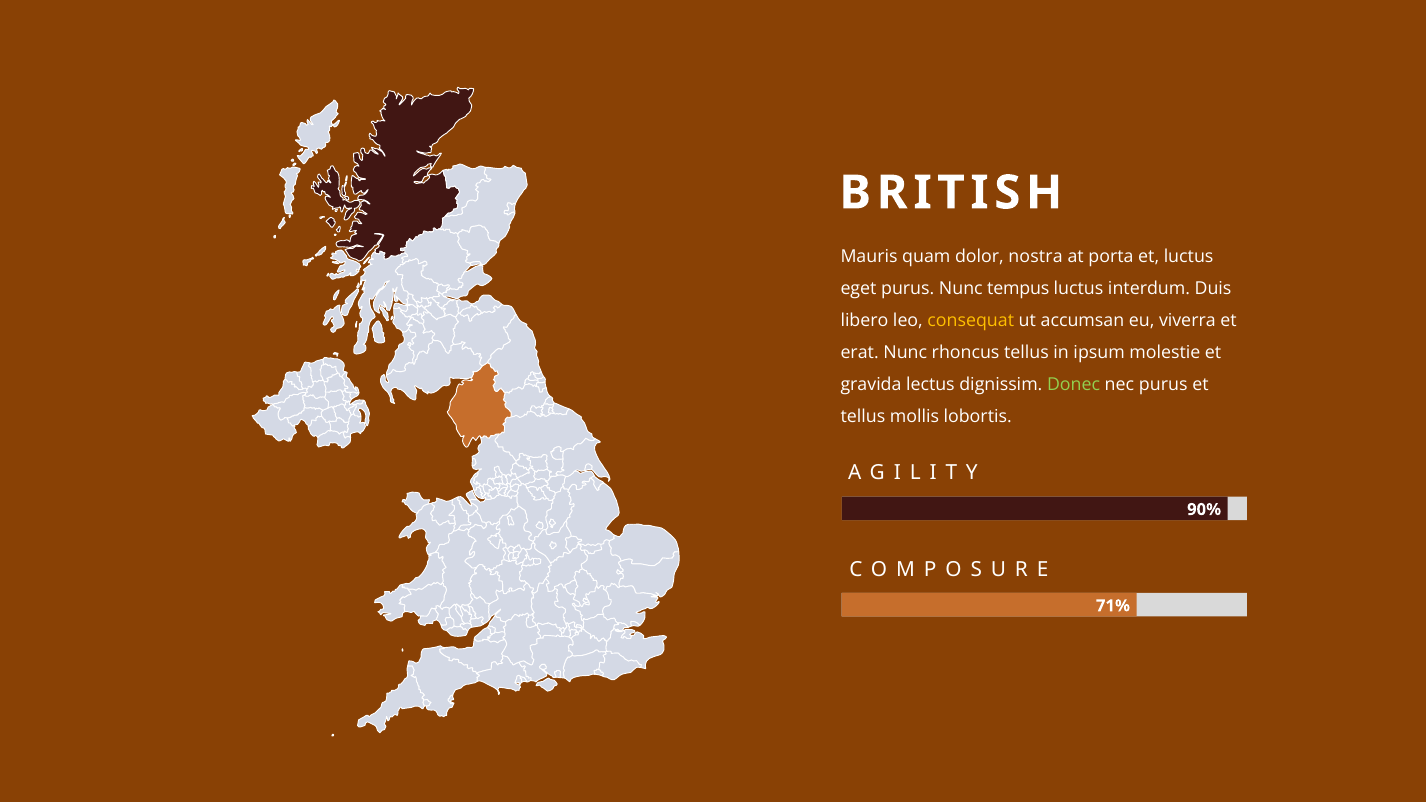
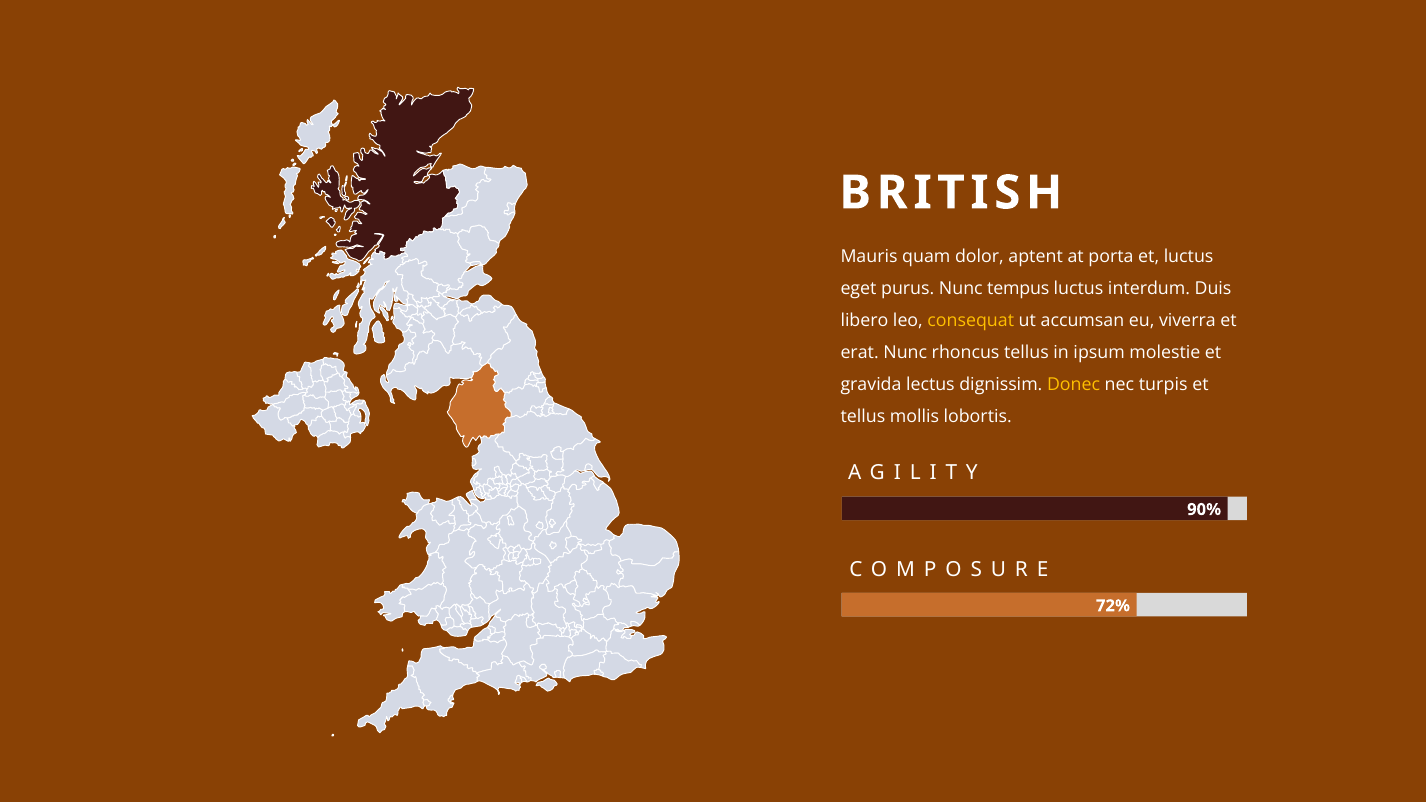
nostra: nostra -> aptent (1036, 256)
Donec colour: light green -> yellow (1074, 385)
nec purus: purus -> turpis (1163, 385)
71%: 71% -> 72% (1113, 606)
